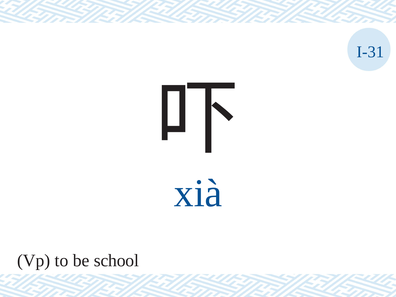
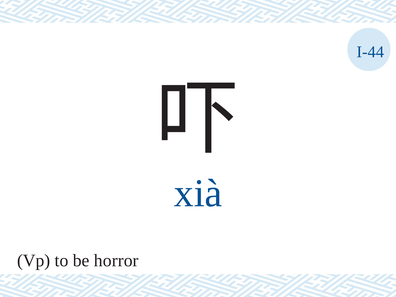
I-31: I-31 -> I-44 (370, 52)
school: school -> horror (116, 261)
